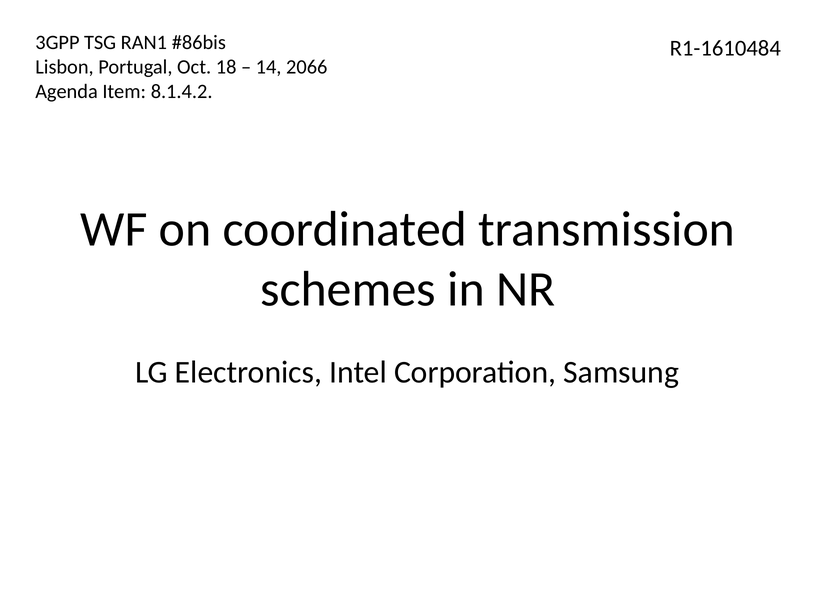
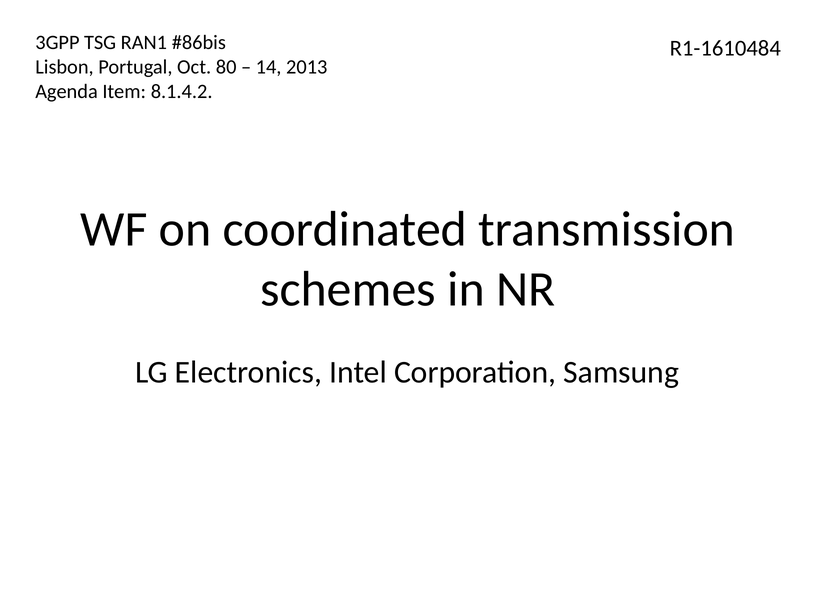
18: 18 -> 80 (226, 67)
2066: 2066 -> 2013 (307, 67)
